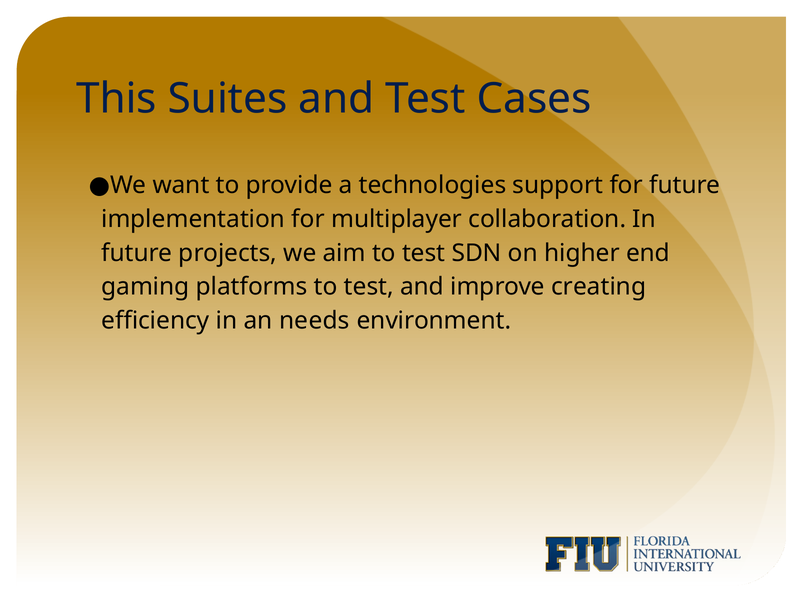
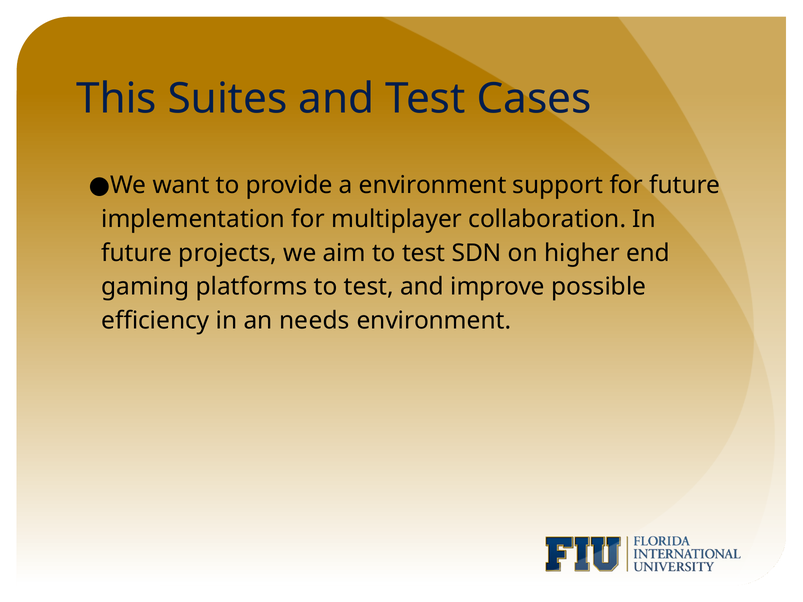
a technologies: technologies -> environment (433, 185)
creating: creating -> possible (599, 287)
